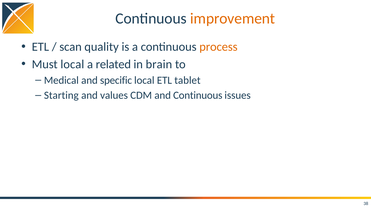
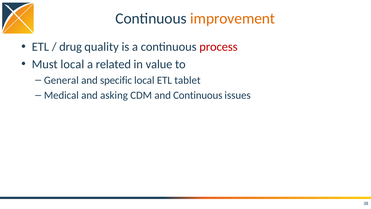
scan: scan -> drug (71, 47)
process colour: orange -> red (218, 47)
brain: brain -> value (159, 64)
Medical: Medical -> General (61, 80)
Starting: Starting -> Medical (61, 95)
values: values -> asking (114, 95)
